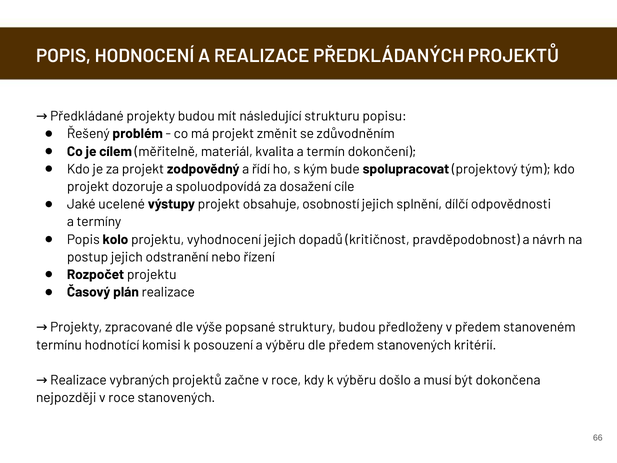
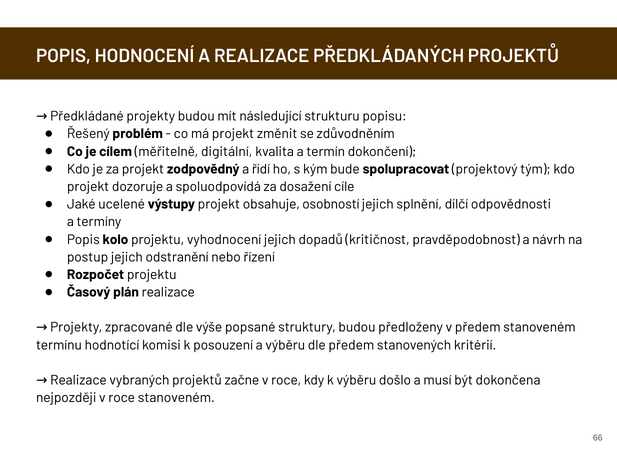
materiál: materiál -> digitální (227, 151)
roce stanovených: stanovených -> stanoveném (176, 398)
